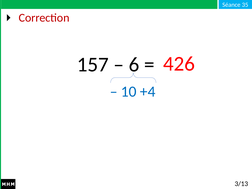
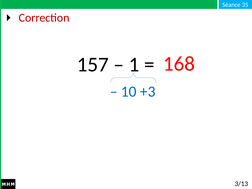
6: 6 -> 1 (134, 65)
426: 426 -> 168 (179, 64)
+4: +4 -> +3 (148, 92)
